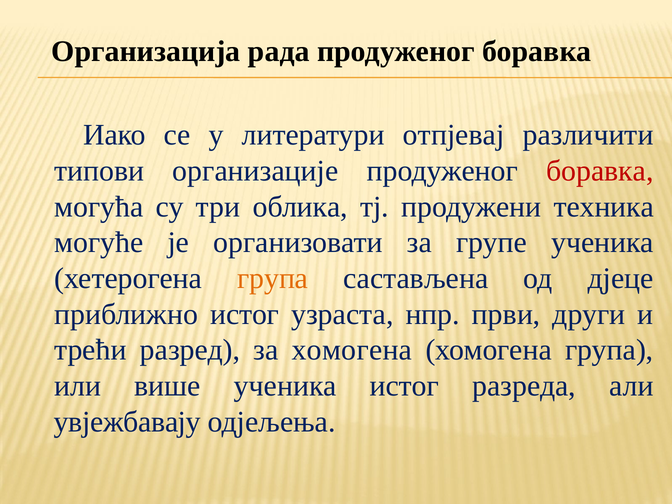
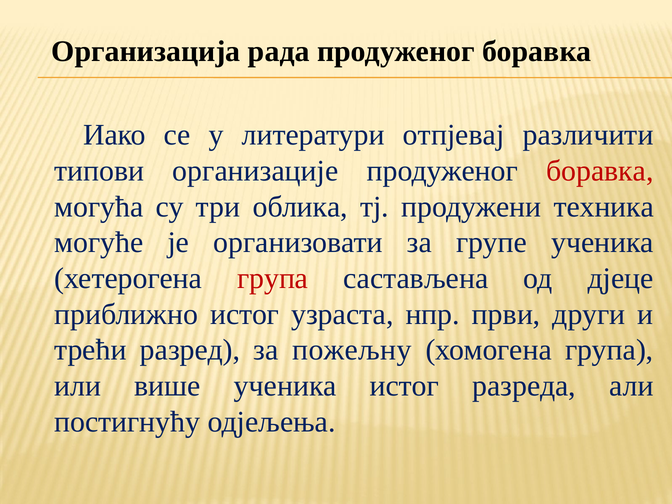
група colour: orange -> red (273, 278)
за хомогена: хомогена -> пожељну (352, 350)
увјежбавају: увјежбавају -> постигнућу (127, 422)
